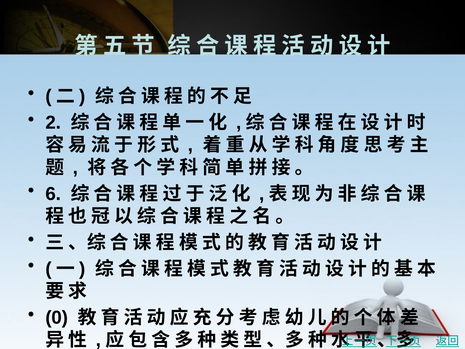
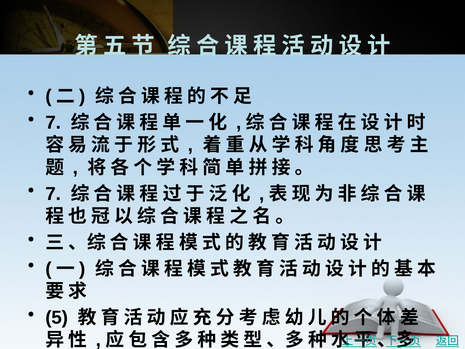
2: 2 -> 7 (53, 122)
6: 6 -> 7 (53, 194)
0: 0 -> 5 (57, 317)
